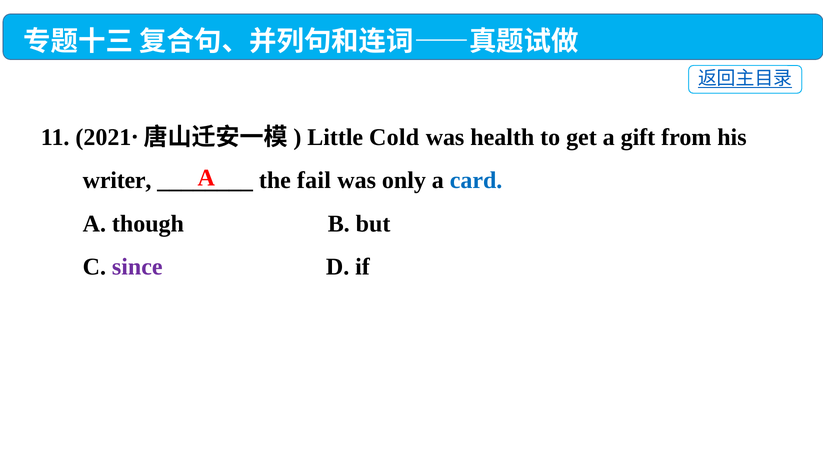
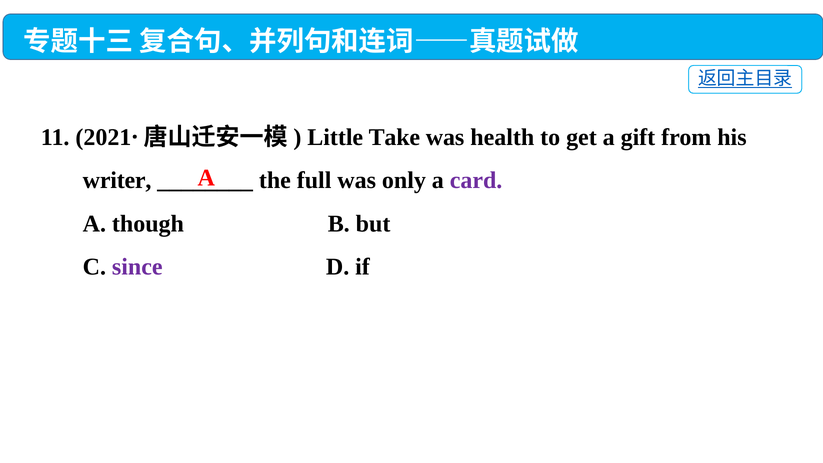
Cold: Cold -> Take (394, 137)
fail: fail -> full (314, 180)
card colour: blue -> purple (476, 180)
